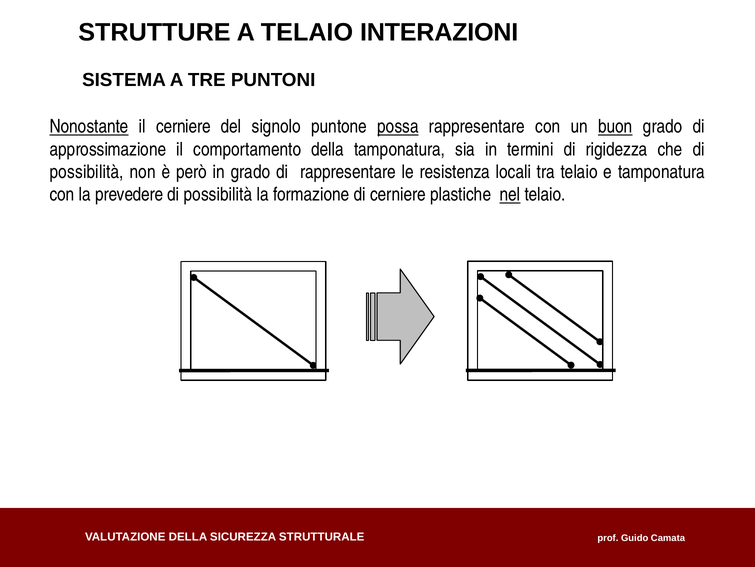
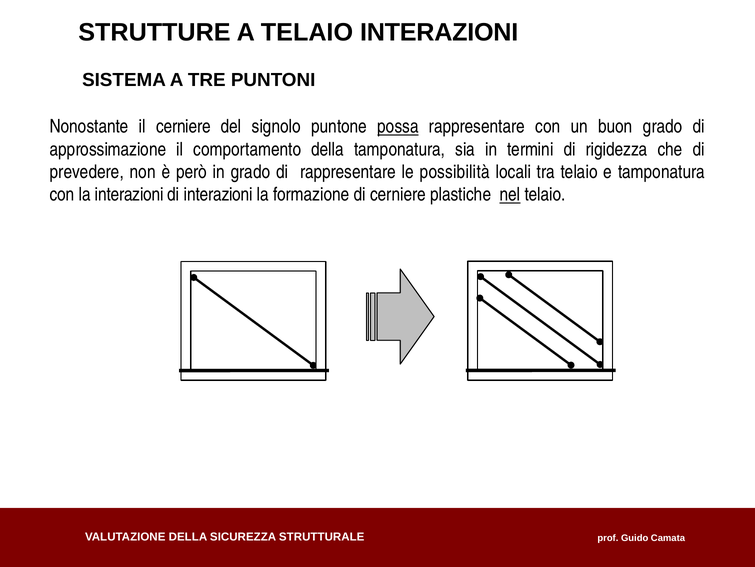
Nonostante underline: present -> none (89, 127)
buon underline: present -> none (615, 127)
possibilità: possibilità -> prevedere (87, 172)
resistenza: resistenza -> possibilità (455, 172)
la prevedere: prevedere -> interazioni (129, 195)
possibilità: possibilità -> interazioni (218, 195)
